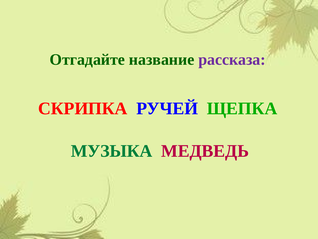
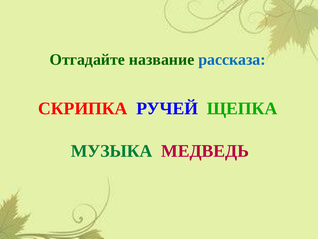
рассказа colour: purple -> blue (232, 59)
